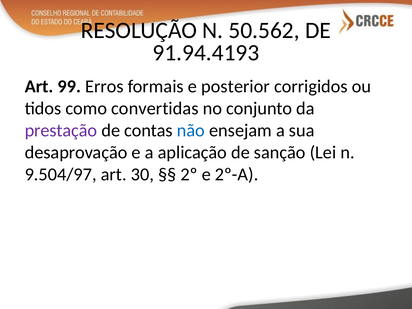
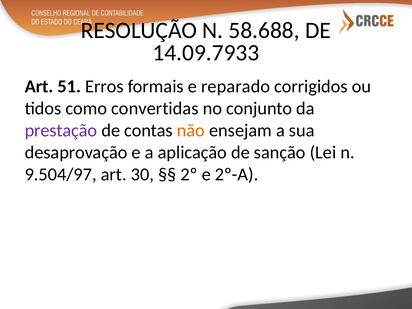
50.562: 50.562 -> 58.688 (264, 30)
91.94.4193: 91.94.4193 -> 14.09.7933 (206, 53)
99: 99 -> 51 (69, 86)
posterior: posterior -> reparado (236, 86)
não colour: blue -> orange (191, 130)
